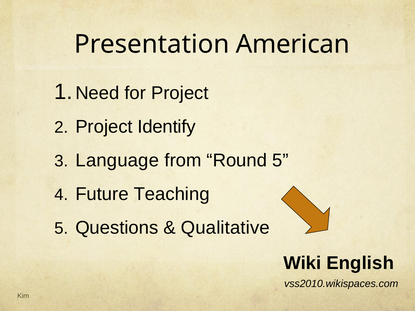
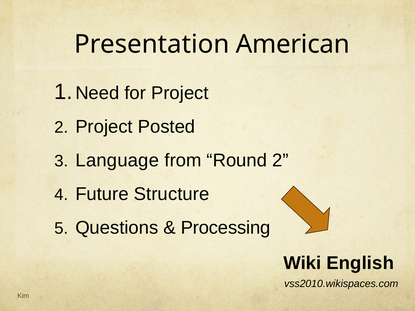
Identify: Identify -> Posted (167, 127)
Round 5: 5 -> 2 (280, 161)
Teaching: Teaching -> Structure (172, 194)
Qualitative: Qualitative -> Processing (226, 228)
